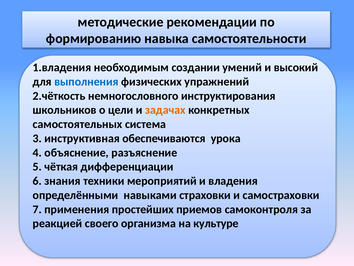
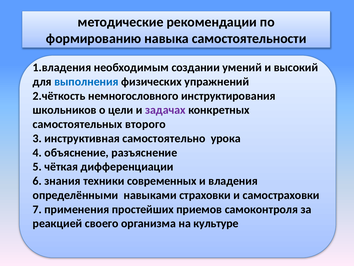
задачах colour: orange -> purple (165, 110)
система: система -> второго (145, 124)
обеспечиваются: обеспечиваются -> самостоятельно (164, 138)
мероприятий: мероприятий -> современных (162, 181)
